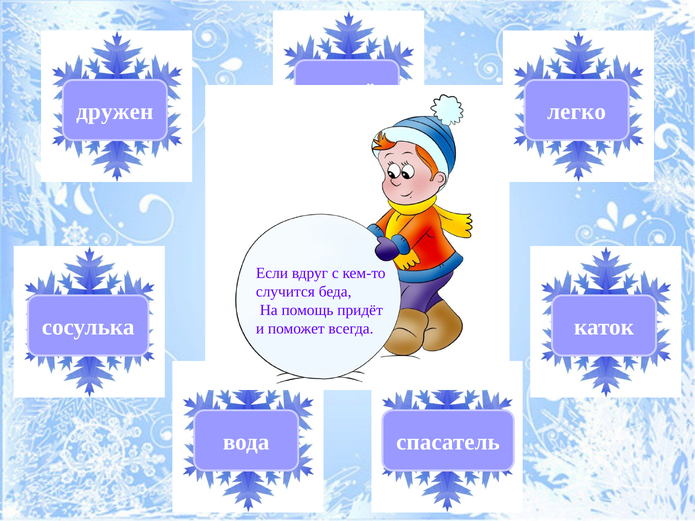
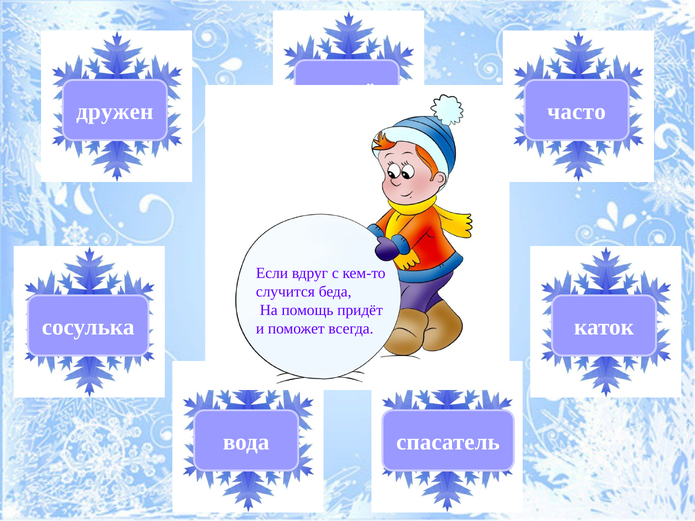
легко: легко -> часто (577, 112)
